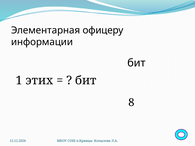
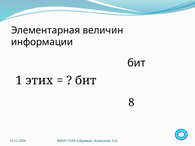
офицеру: офицеру -> величин (103, 30)
